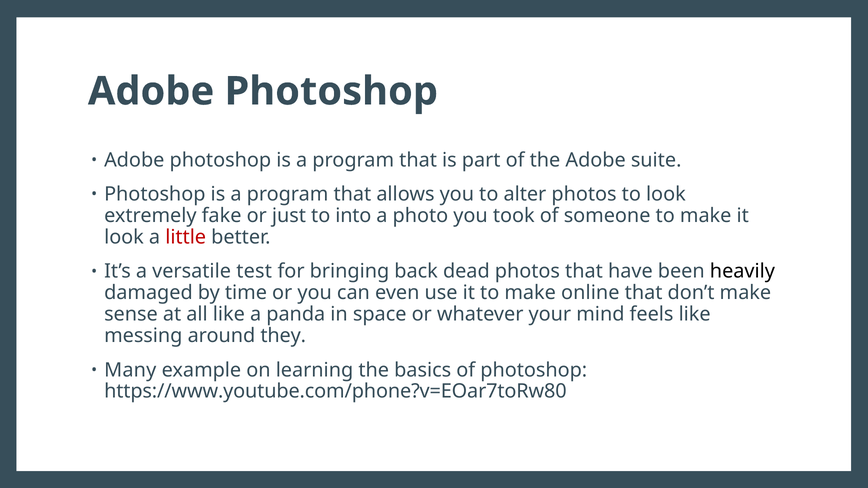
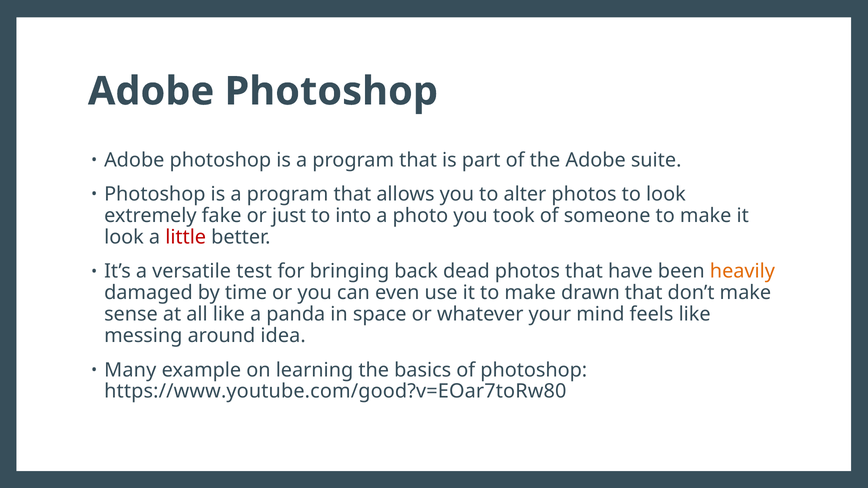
heavily colour: black -> orange (742, 272)
online: online -> drawn (590, 293)
they: they -> idea (283, 336)
https://www.youtube.com/phone?v=EOar7toRw80: https://www.youtube.com/phone?v=EOar7toRw80 -> https://www.youtube.com/good?v=EOar7toRw80 (335, 392)
